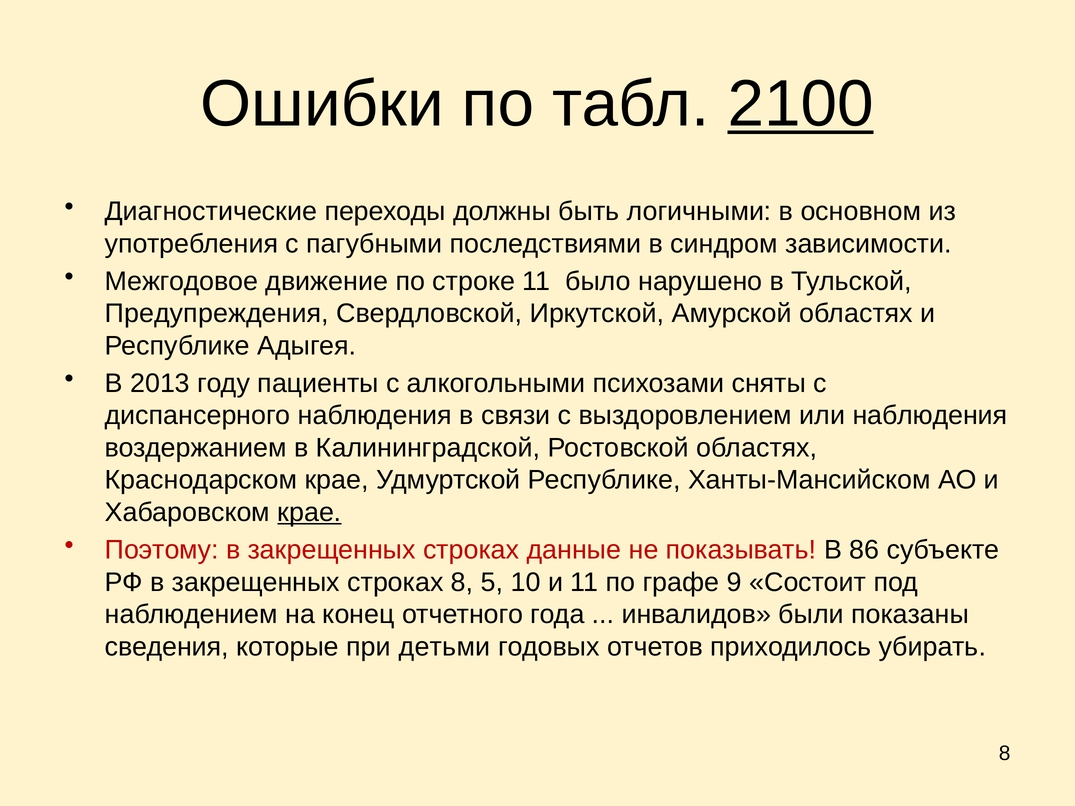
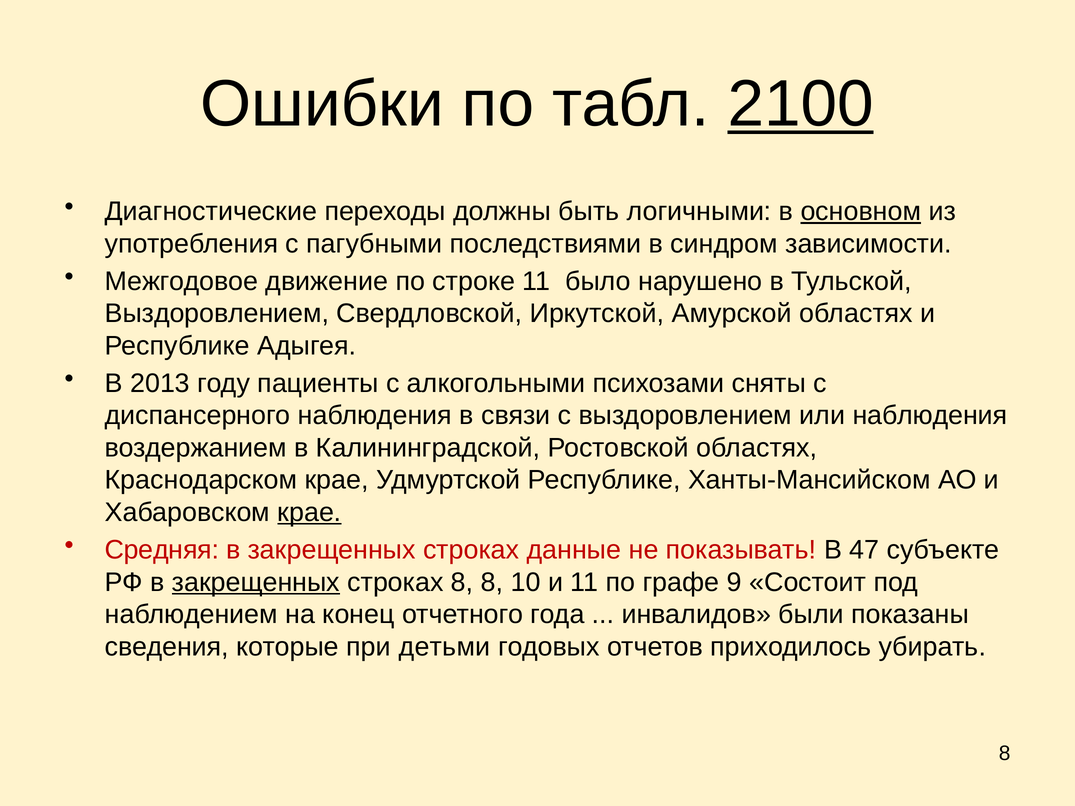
основном underline: none -> present (861, 212)
Предупреждения: Предупреждения -> Выздоровлением (217, 314)
Поэтому: Поэтому -> Средняя (162, 550)
86: 86 -> 47 (864, 550)
закрещенных underline: none -> present (256, 582)
8 5: 5 -> 8 (492, 582)
